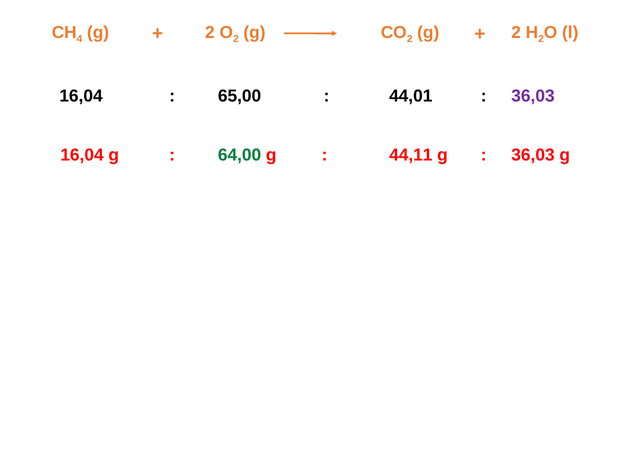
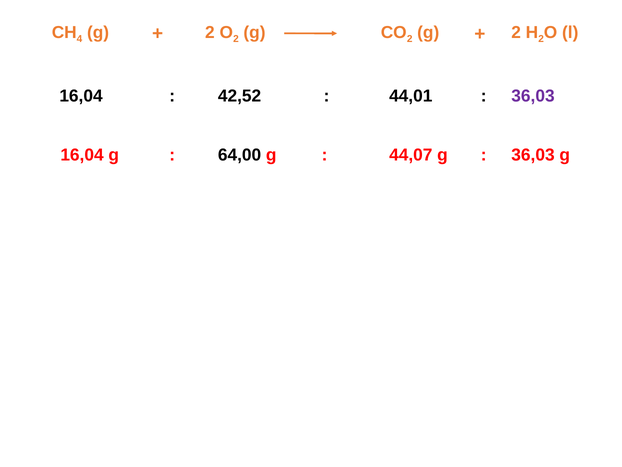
65,00: 65,00 -> 42,52 (240, 96)
64,00 colour: green -> black (240, 155)
44,11: 44,11 -> 44,07 (411, 155)
